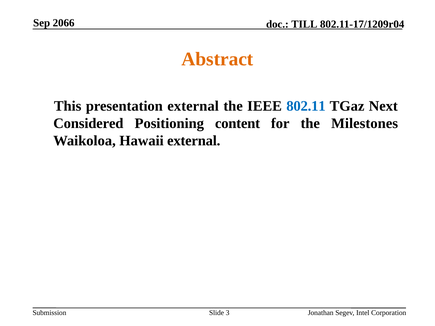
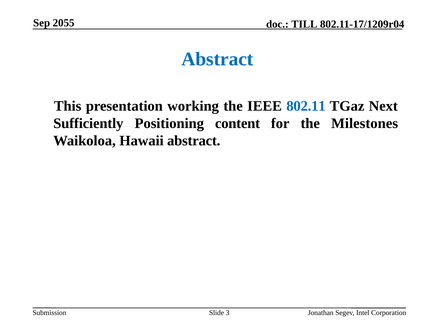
2066: 2066 -> 2055 (64, 23)
Abstract colour: orange -> blue (217, 59)
presentation external: external -> working (193, 106)
Considered: Considered -> Sufficiently (88, 124)
Hawaii external: external -> abstract (194, 141)
